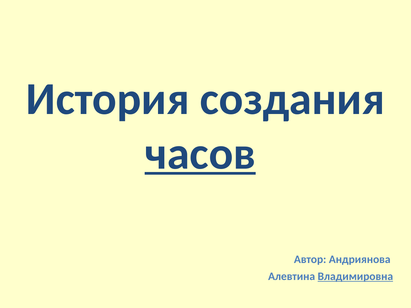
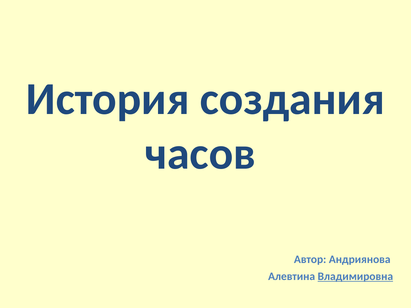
часов underline: present -> none (200, 154)
